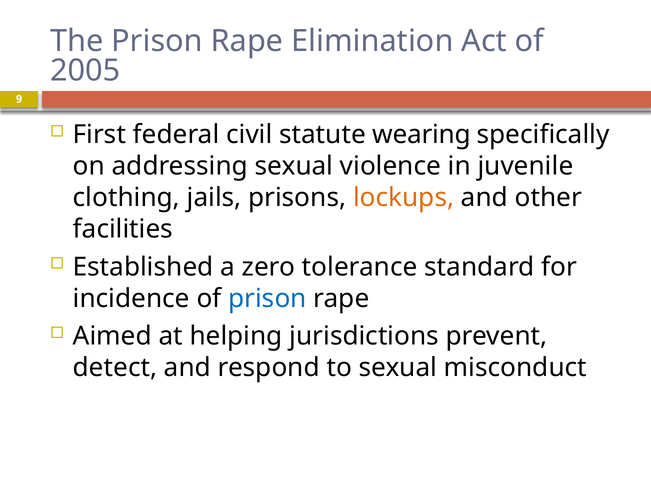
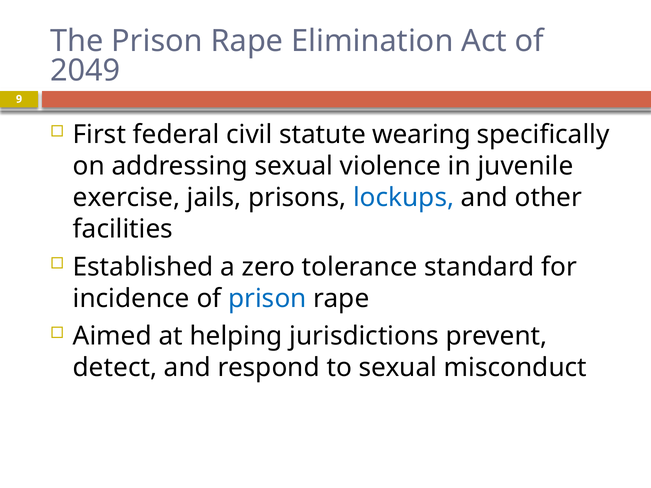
2005: 2005 -> 2049 (85, 71)
clothing: clothing -> exercise (126, 198)
lockups colour: orange -> blue (404, 198)
